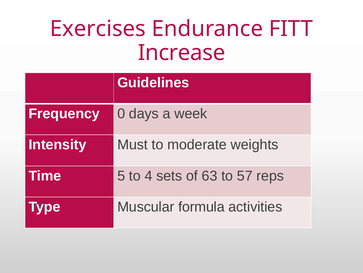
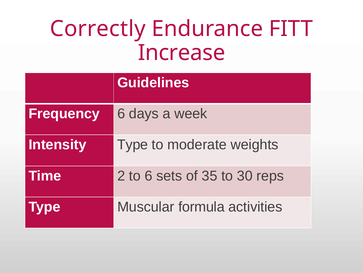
Exercises: Exercises -> Correctly (98, 29)
Frequency 0: 0 -> 6 (121, 113)
Intensity Must: Must -> Type (133, 144)
5: 5 -> 2 (121, 175)
to 4: 4 -> 6 (149, 175)
63: 63 -> 35 (210, 175)
57: 57 -> 30 (245, 175)
